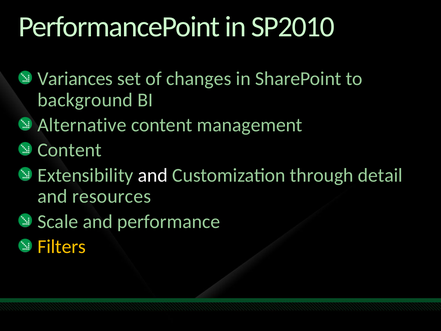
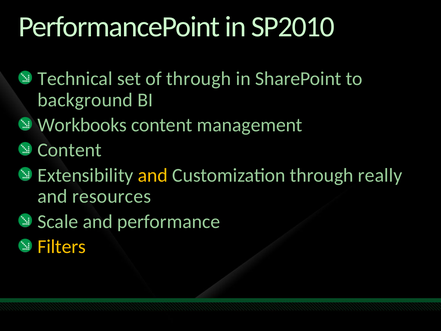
Variances: Variances -> Technical (75, 79)
of changes: changes -> through (199, 79)
Alternative: Alternative -> Workbooks (82, 125)
and colour: white -> yellow (153, 175)
detail: detail -> really (380, 175)
